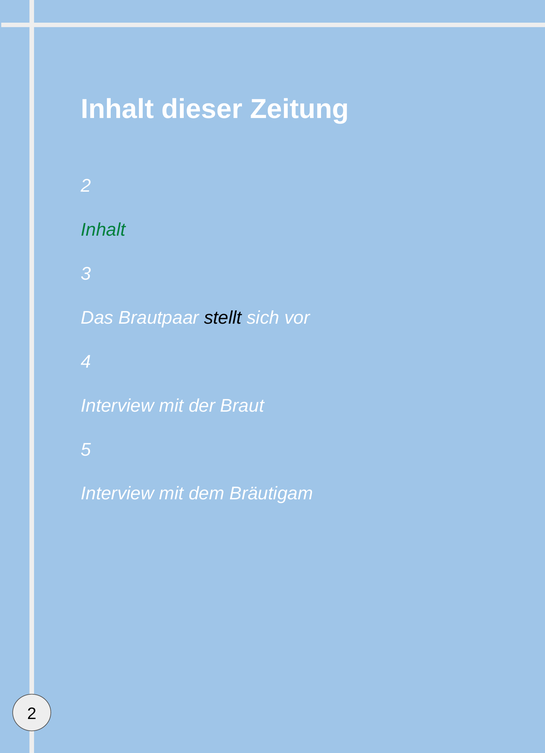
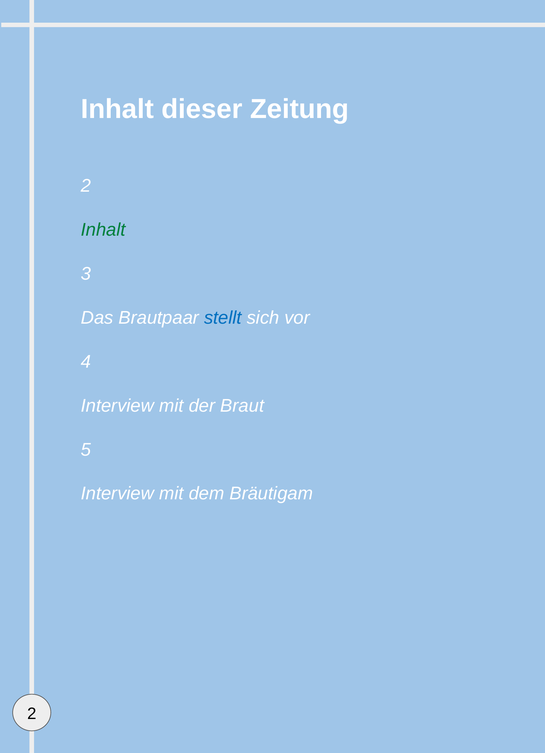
stellt colour: black -> blue (223, 318)
